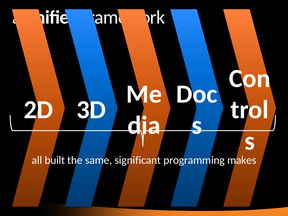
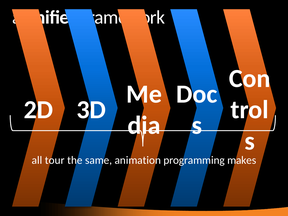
built: built -> tour (55, 160)
significant: significant -> animation (138, 160)
